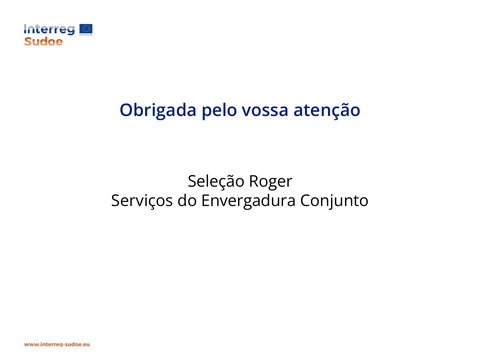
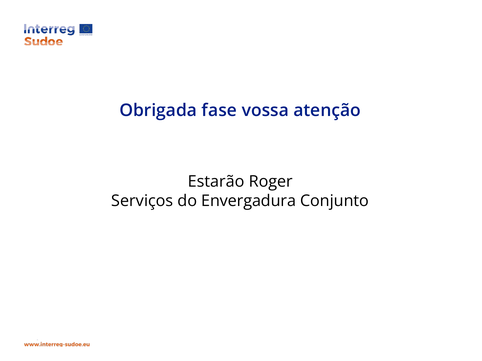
pelo: pelo -> fase (219, 110)
Seleção: Seleção -> Estarão (216, 182)
